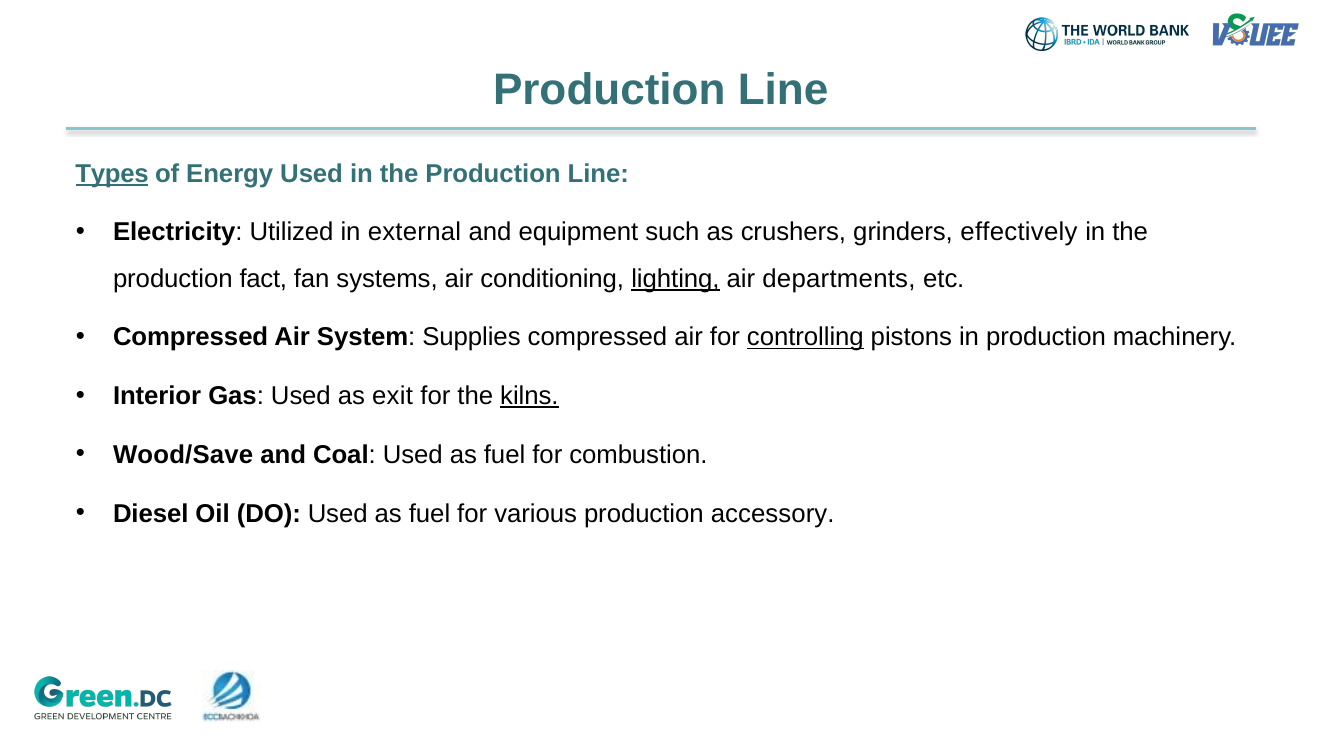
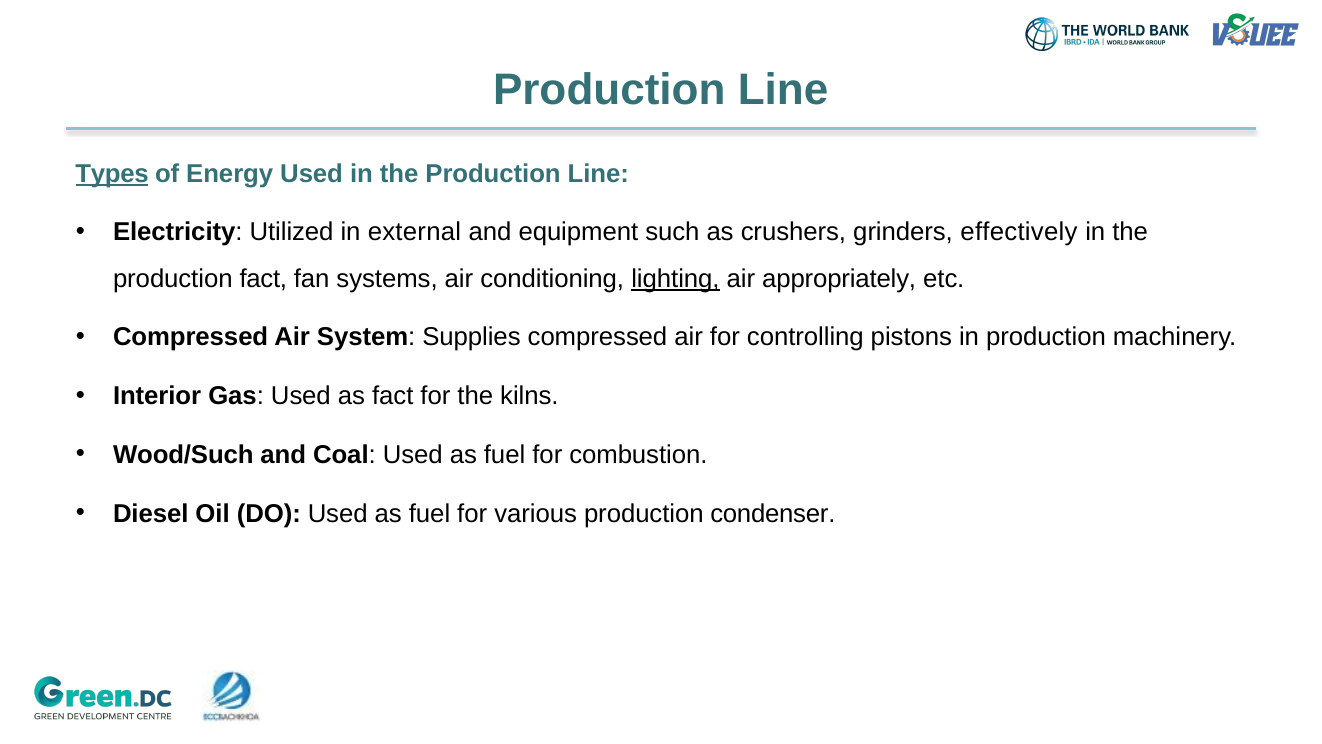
departments: departments -> appropriately (839, 279)
controlling underline: present -> none (805, 337)
as exit: exit -> fact (393, 396)
kilns underline: present -> none (529, 396)
Wood/Save: Wood/Save -> Wood/Such (183, 455)
accessory: accessory -> condenser (773, 513)
